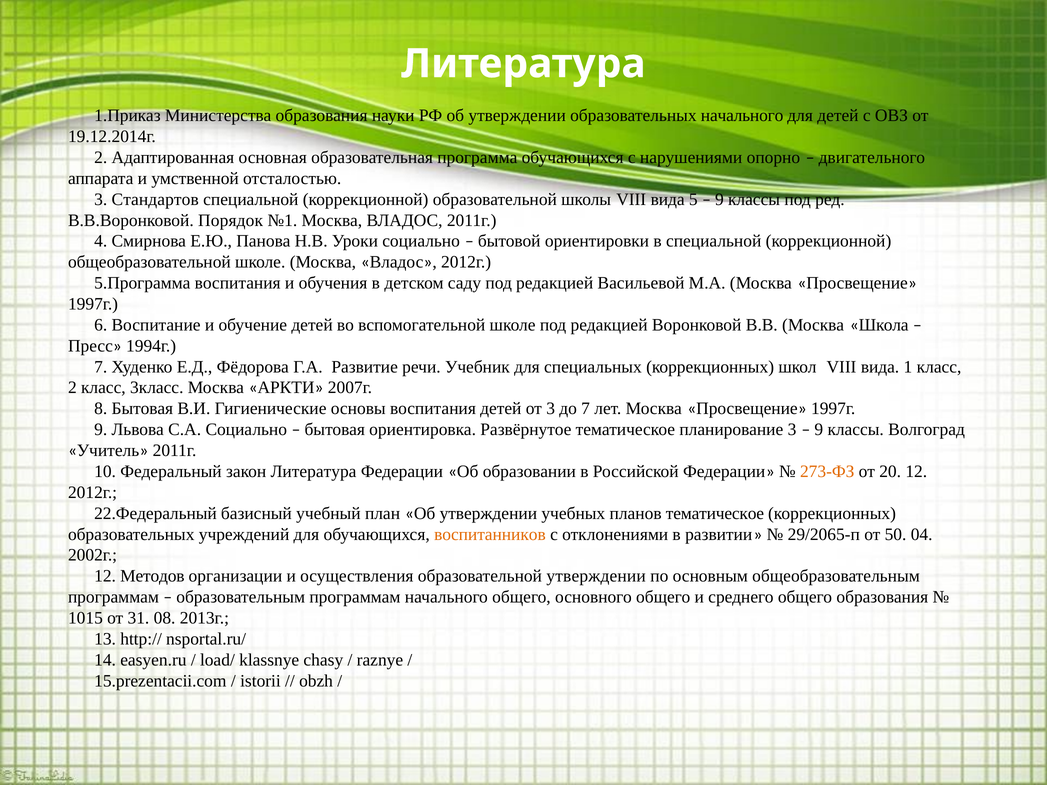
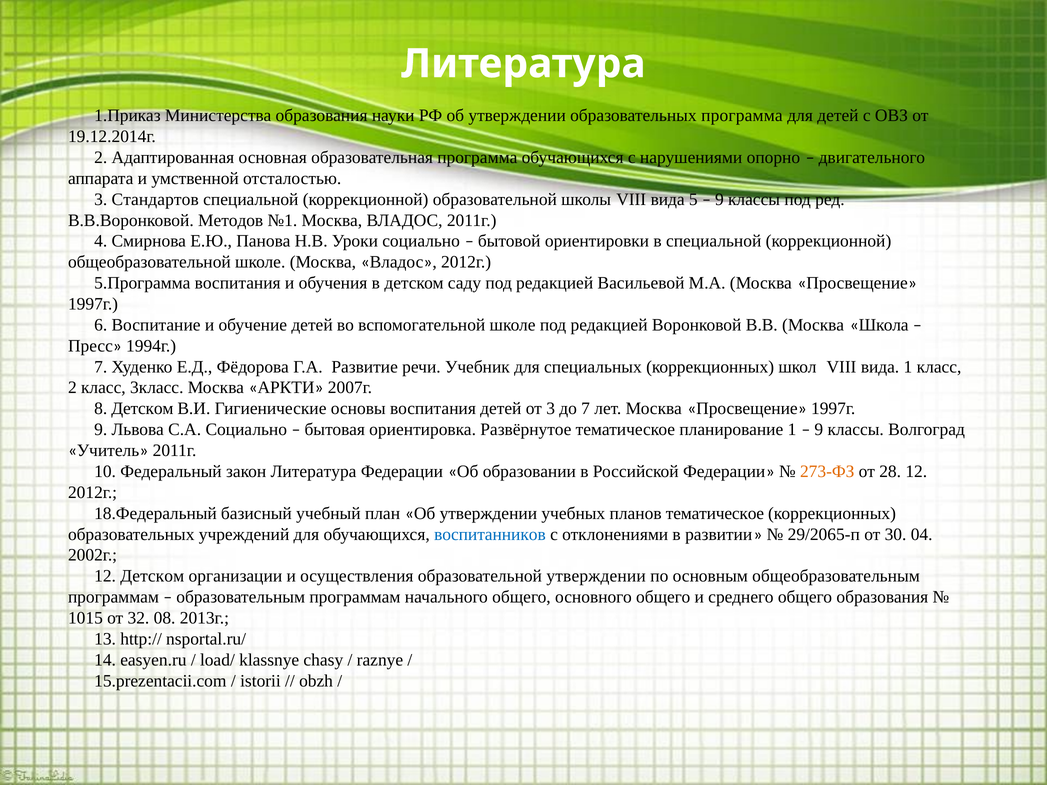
образовательных начального: начального -> программа (742, 116)
Порядок: Порядок -> Методов (231, 220)
8 Бытовая: Бытовая -> Детском (142, 409)
планирование 3: 3 -> 1 (792, 430)
20: 20 -> 28 (890, 472)
22.Федеральный: 22.Федеральный -> 18.Федеральный (155, 513)
воспитанников colour: orange -> blue (490, 534)
50: 50 -> 30 (896, 534)
12 Методов: Методов -> Детском (152, 576)
31: 31 -> 32 (138, 618)
